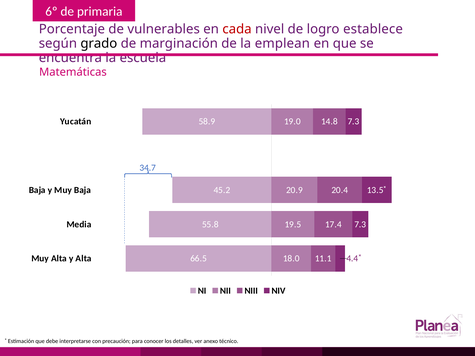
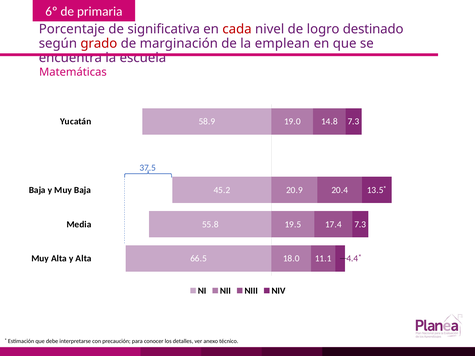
vulnerables: vulnerables -> significativa (164, 29)
establece: establece -> destinado (373, 29)
grado colour: black -> red (99, 43)
34.7: 34.7 -> 37.5 (148, 168)
